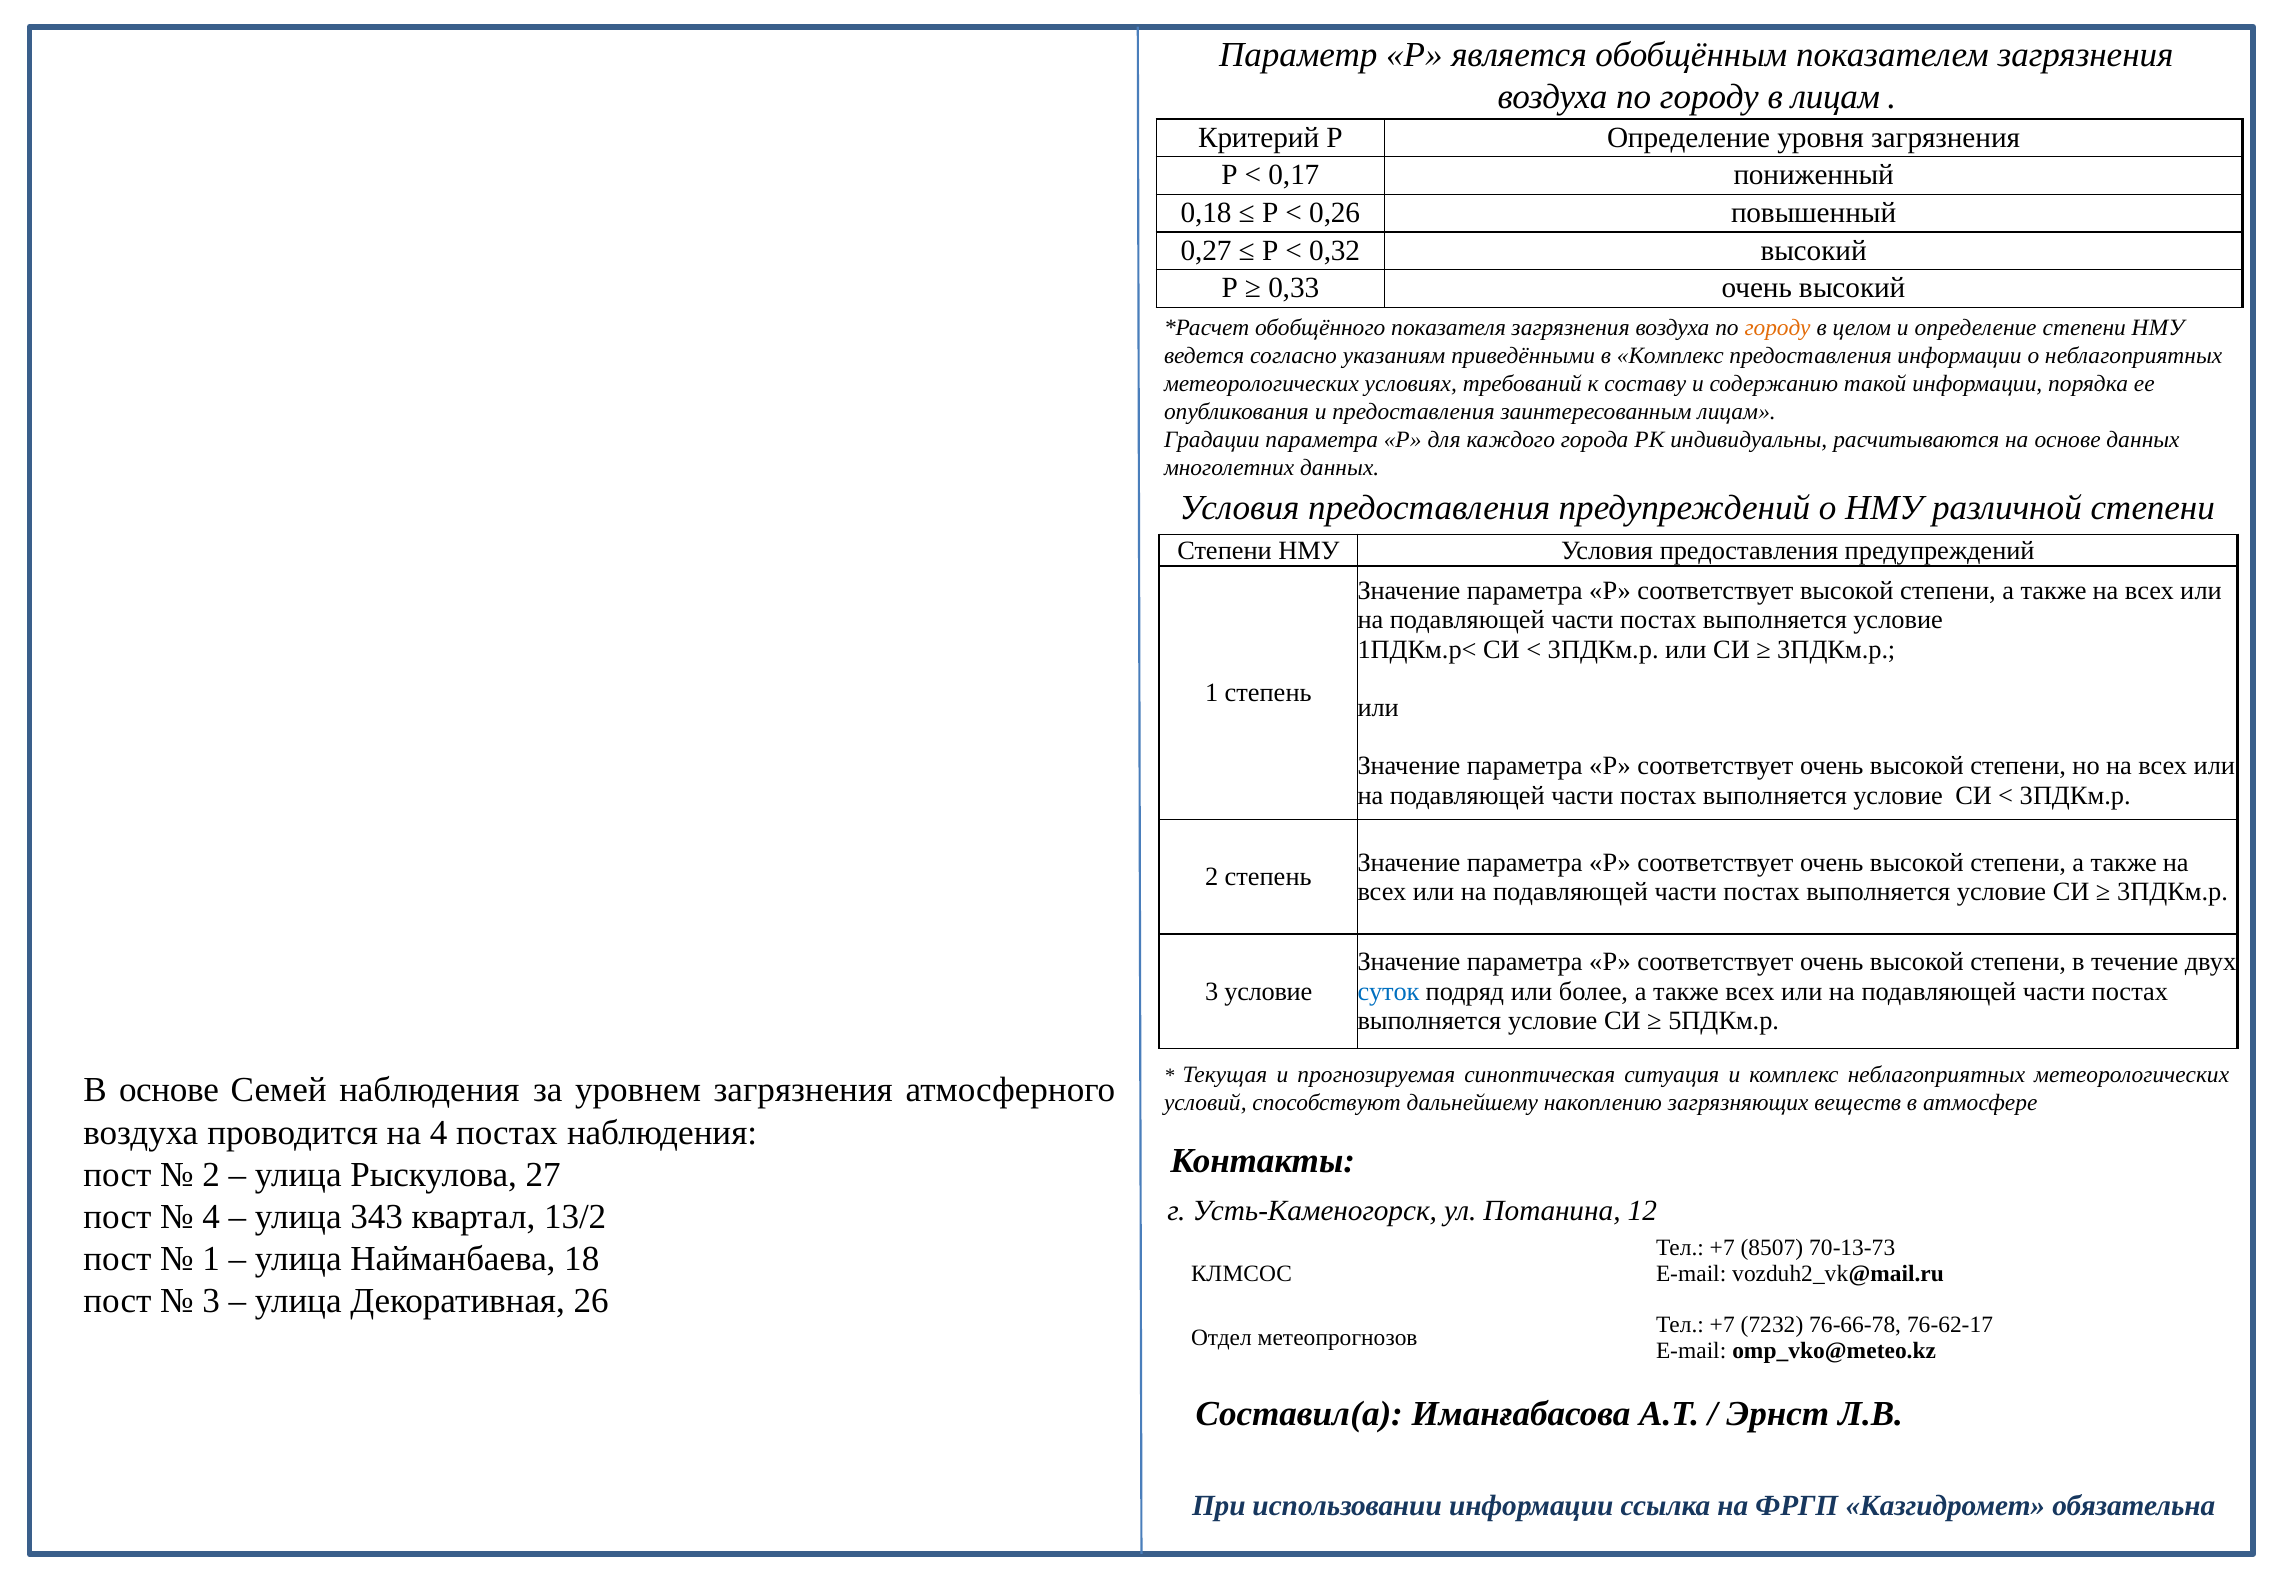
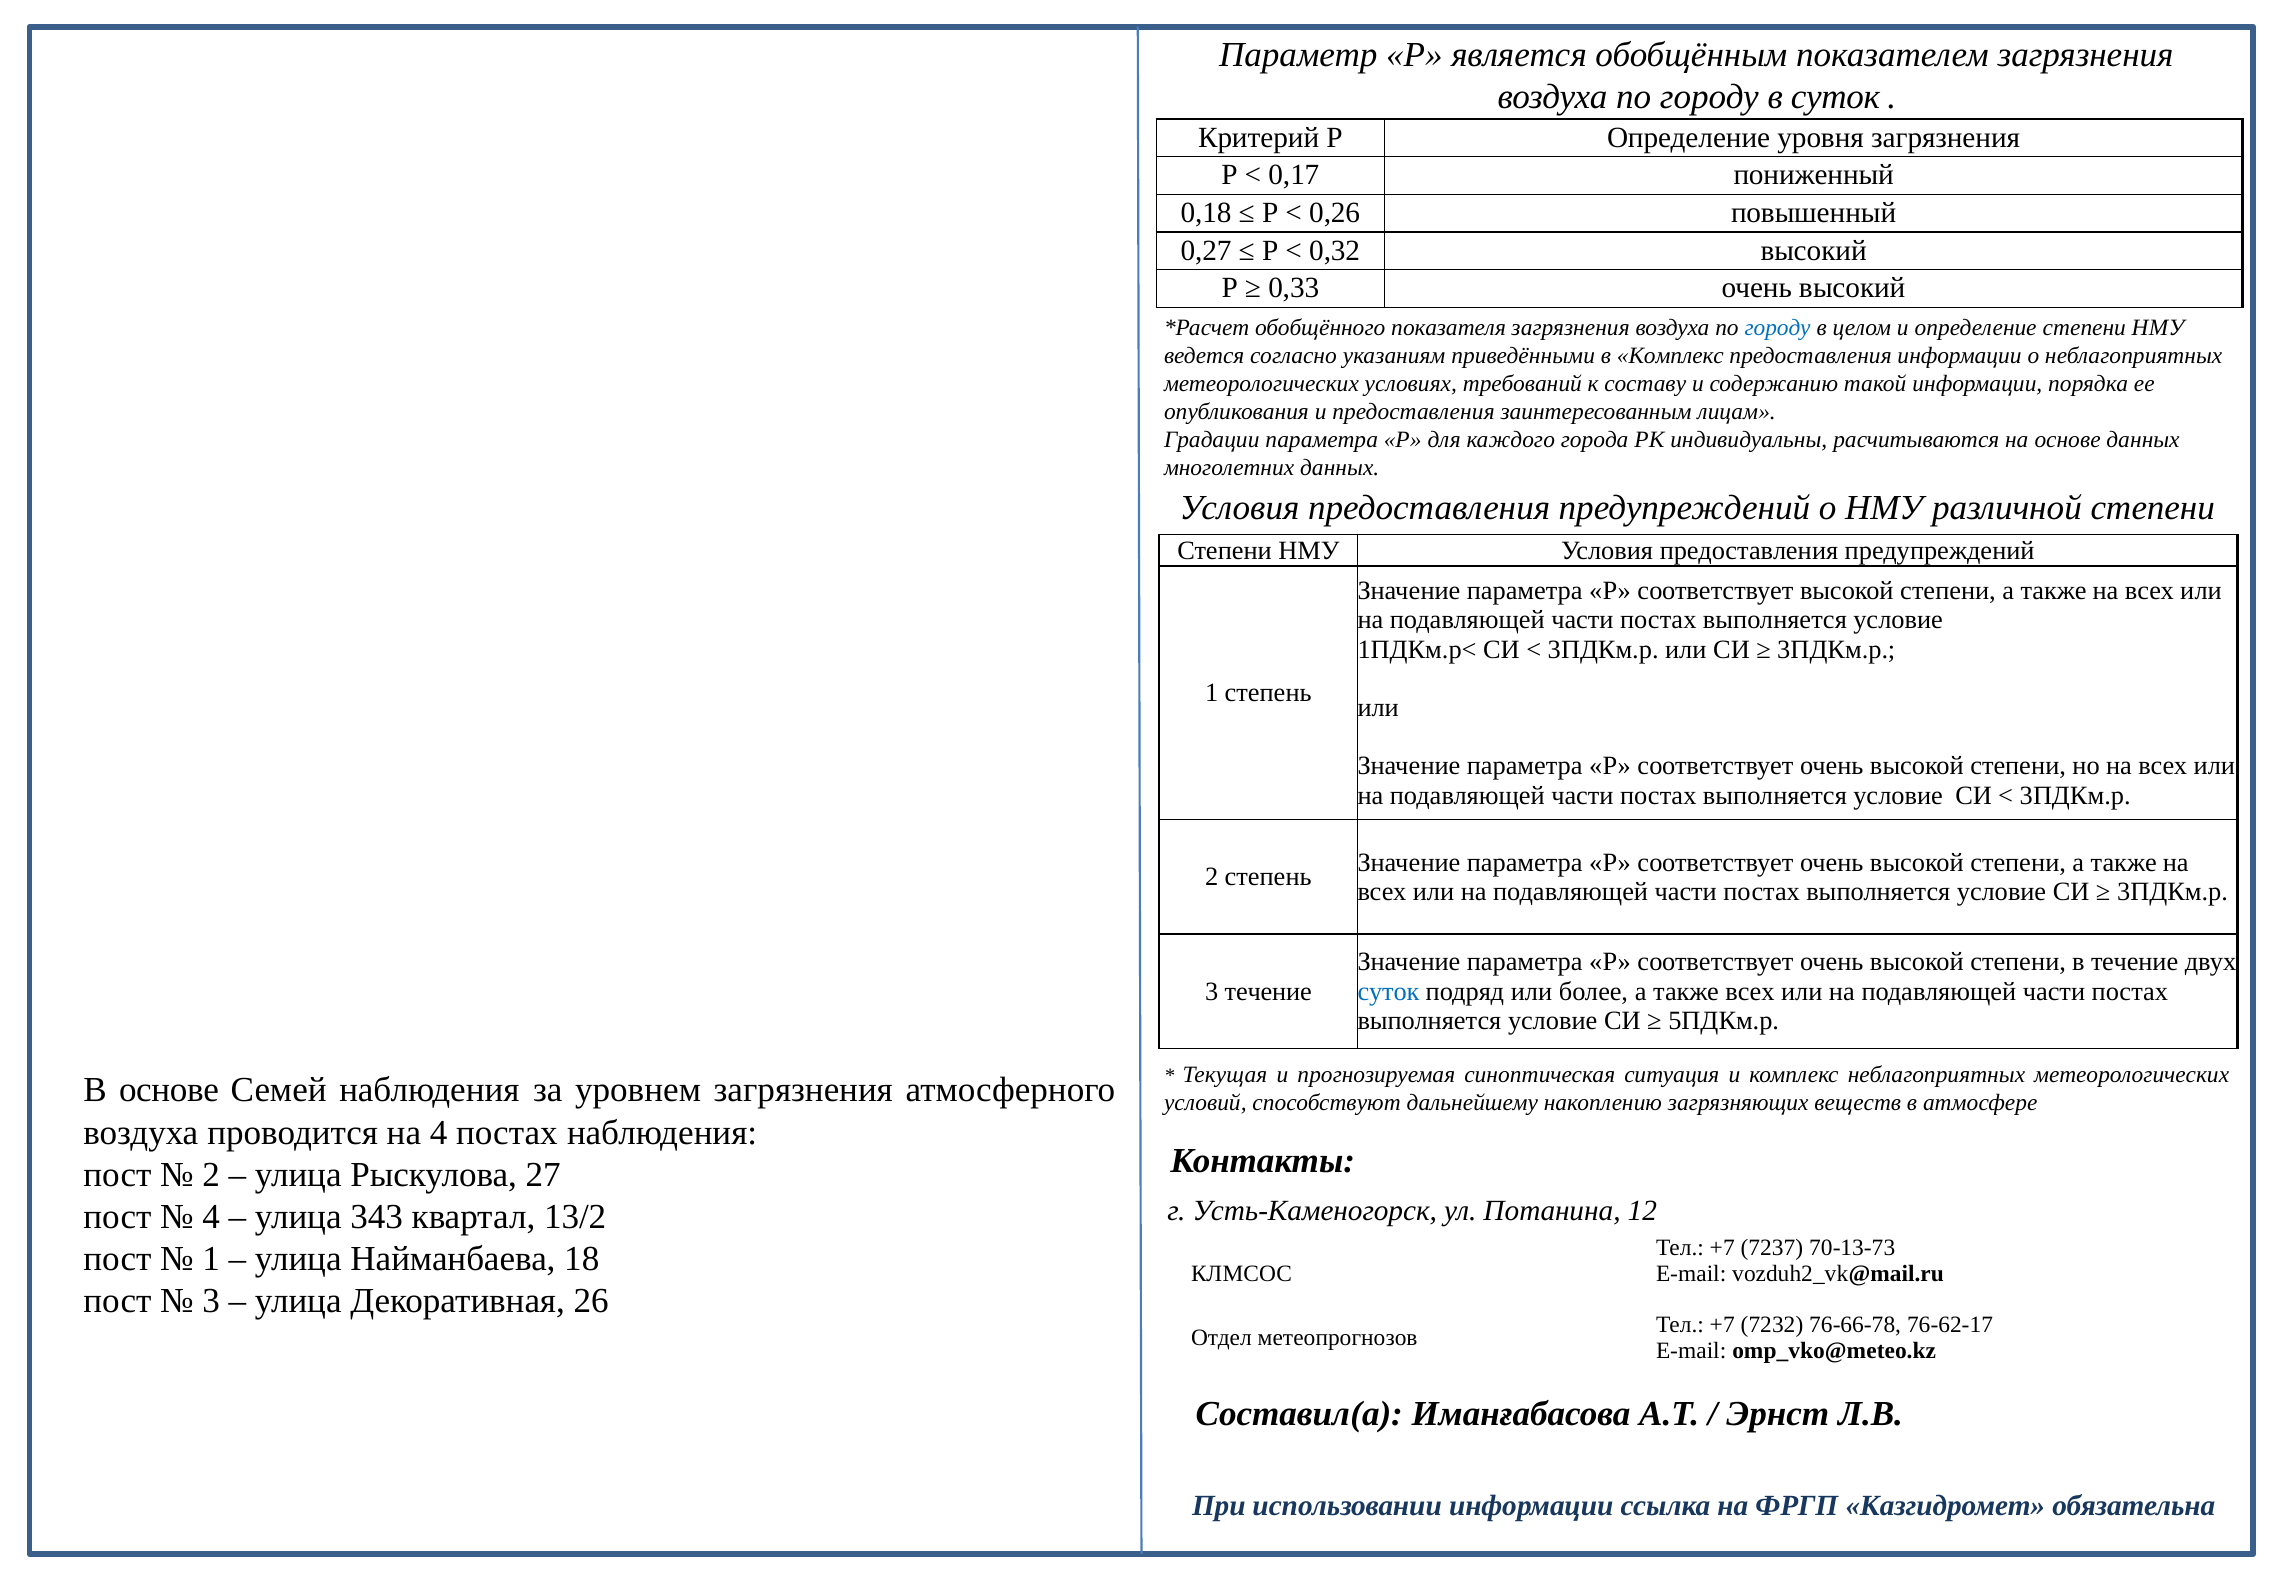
в лицам: лицам -> суток (1835, 97)
городу colour: orange -> blue (1778, 328)
3 условие: условие -> течение (1268, 991)
8507: 8507 -> 7237 (1772, 1247)
